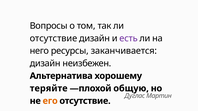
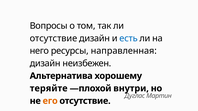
есть colour: purple -> blue (129, 39)
заканчивается: заканчивается -> направленная (124, 51)
общую: общую -> внутри (131, 89)
